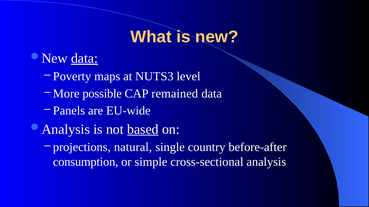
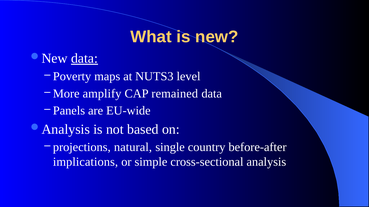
possible: possible -> amplify (102, 94)
based underline: present -> none (143, 130)
consumption: consumption -> implications (85, 162)
